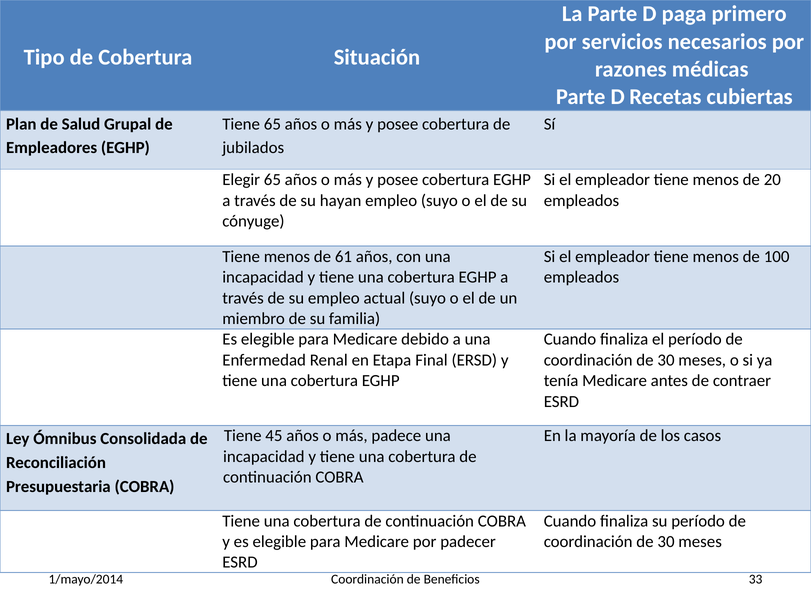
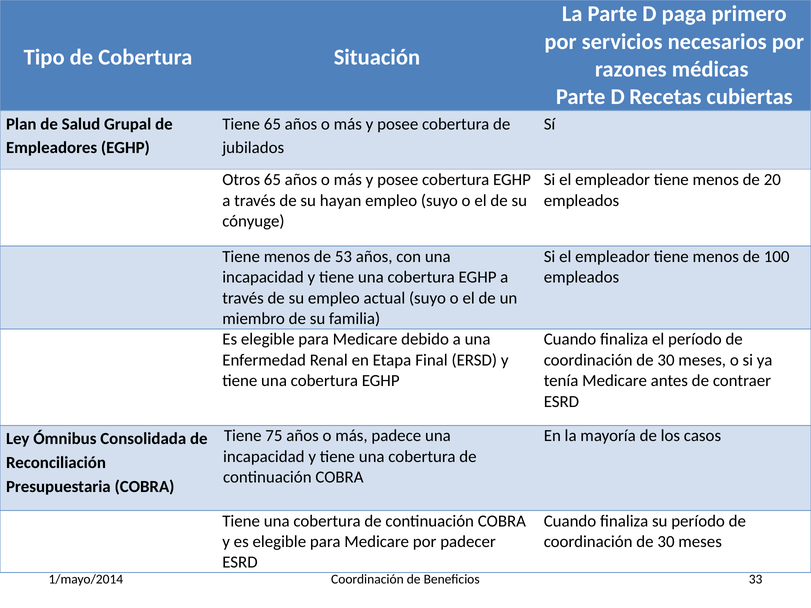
Elegir: Elegir -> Otros (241, 180)
61: 61 -> 53 (343, 257)
45: 45 -> 75 (274, 436)
